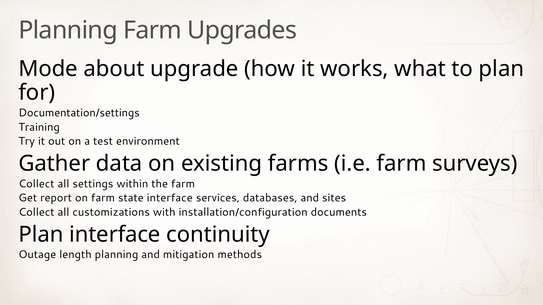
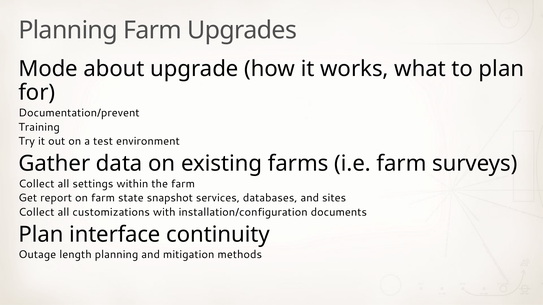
Documentation/settings: Documentation/settings -> Documentation/prevent (79, 113)
state interface: interface -> snapshot (170, 198)
